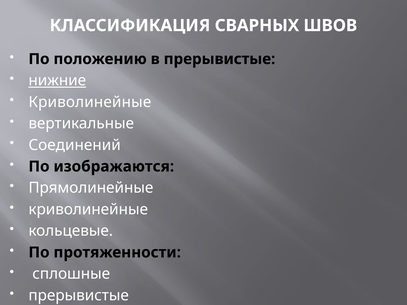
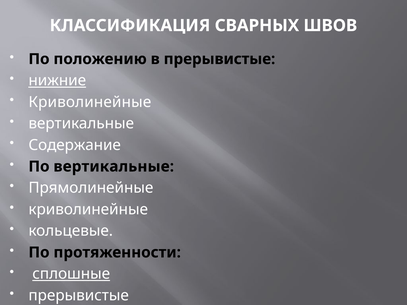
Соединений: Соединений -> Содержание (75, 145)
По изображаются: изображаются -> вертикальные (114, 167)
сплошные underline: none -> present (71, 274)
